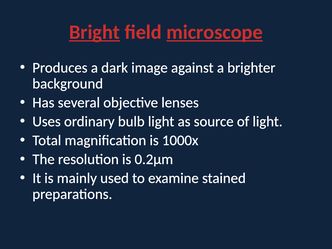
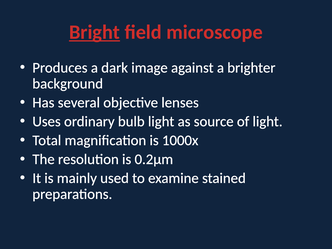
microscope underline: present -> none (215, 32)
